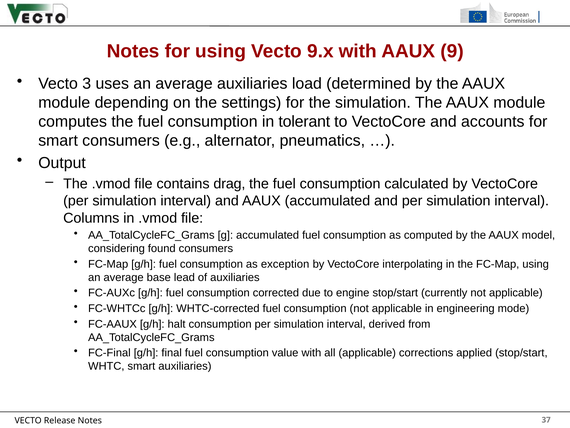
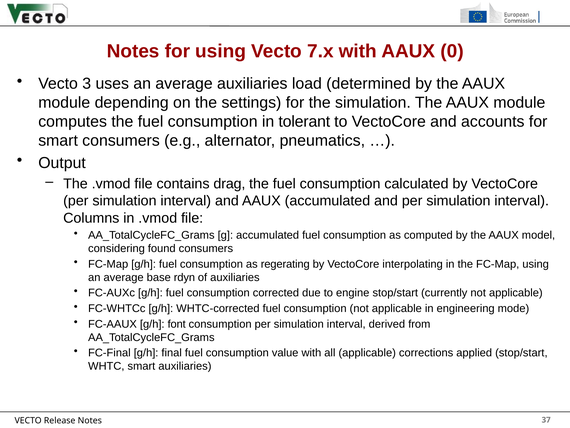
9.x: 9.x -> 7.x (320, 51)
9: 9 -> 0 (452, 51)
exception: exception -> regerating (285, 264)
lead: lead -> rdyn (184, 277)
halt: halt -> font (177, 324)
